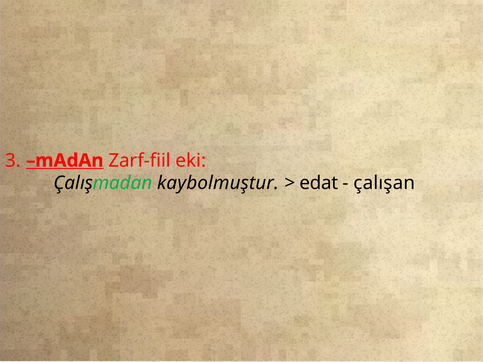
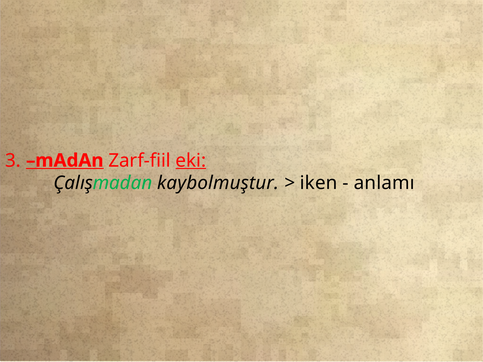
eki underline: none -> present (191, 161)
edat: edat -> iken (319, 183)
çalışan: çalışan -> anlamı (384, 183)
